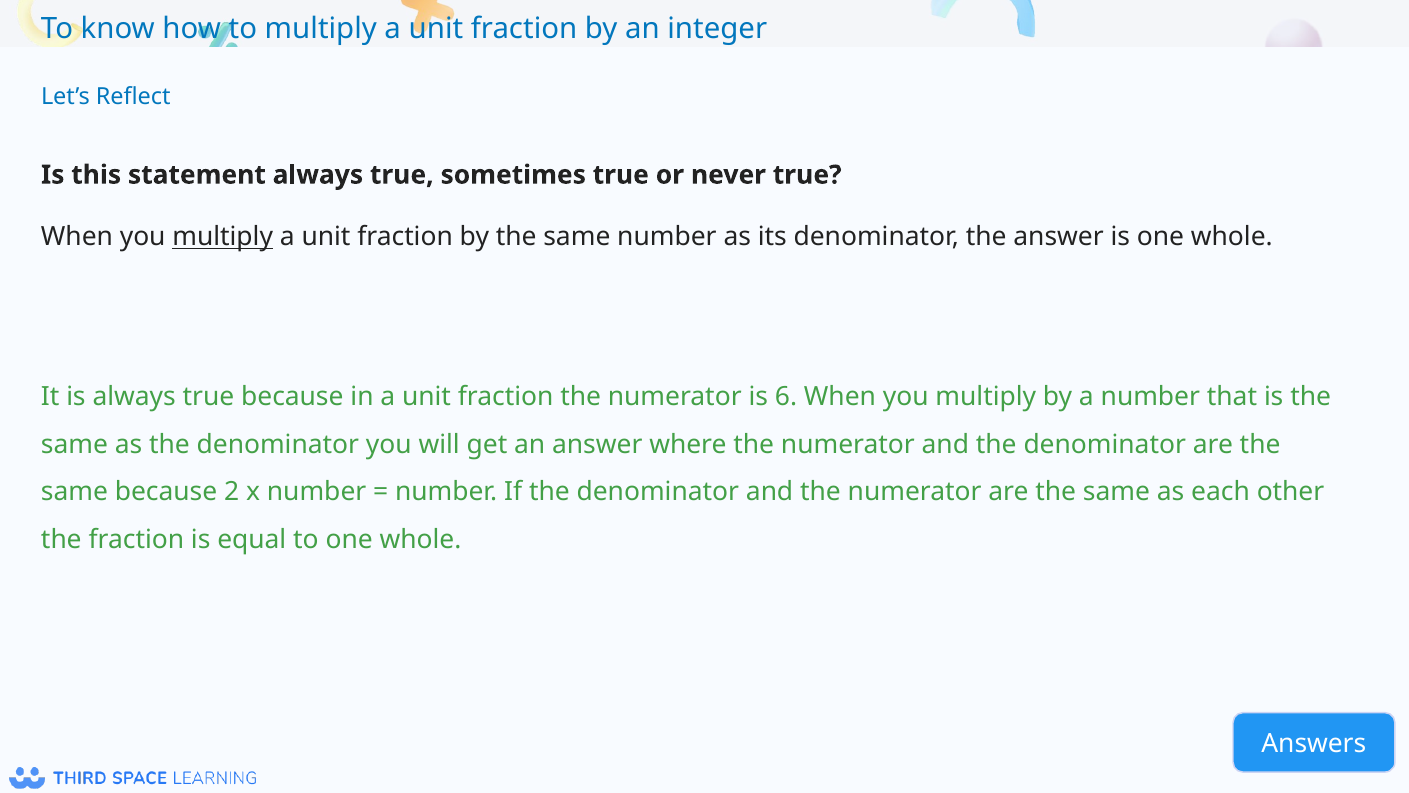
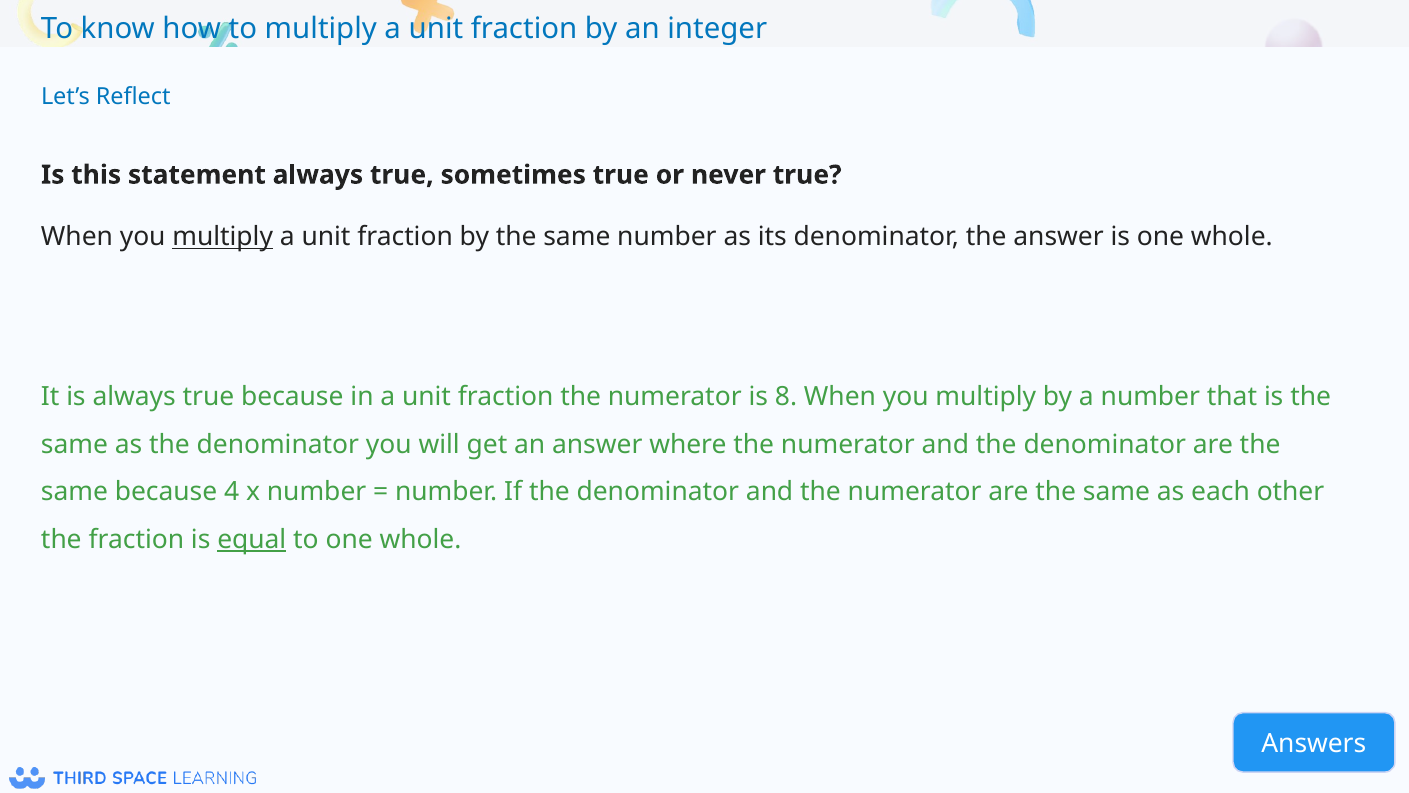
6: 6 -> 8 (786, 397)
2: 2 -> 4 (232, 492)
equal underline: none -> present (252, 539)
